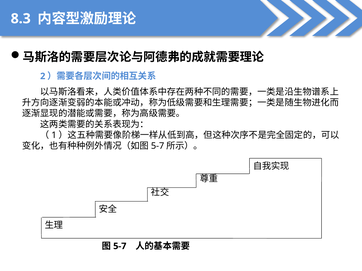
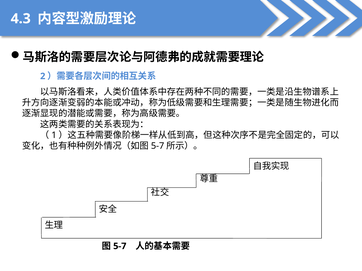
8.3: 8.3 -> 4.3 (21, 19)
